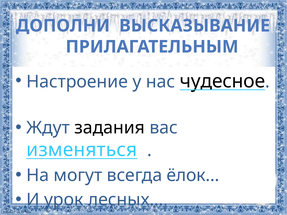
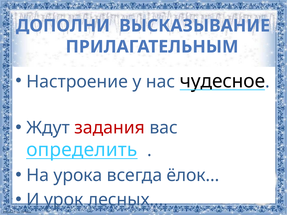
задания colour: black -> red (110, 128)
изменяться: изменяться -> определить (82, 150)
могут: могут -> урока (78, 175)
